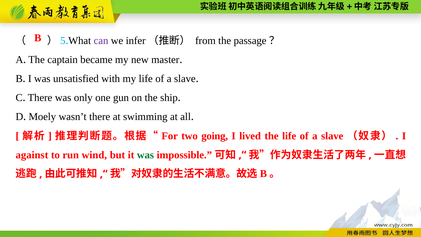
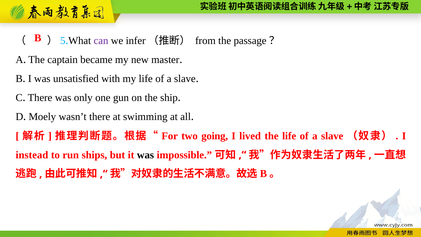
against: against -> instead (32, 155)
wind: wind -> ships (94, 155)
was colour: green -> black (145, 155)
